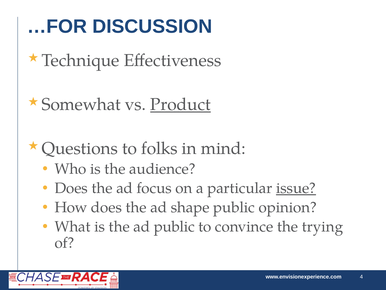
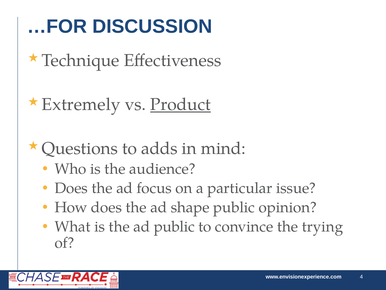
Somewhat: Somewhat -> Extremely (81, 104)
folks: folks -> adds (159, 148)
issue underline: present -> none (296, 188)
